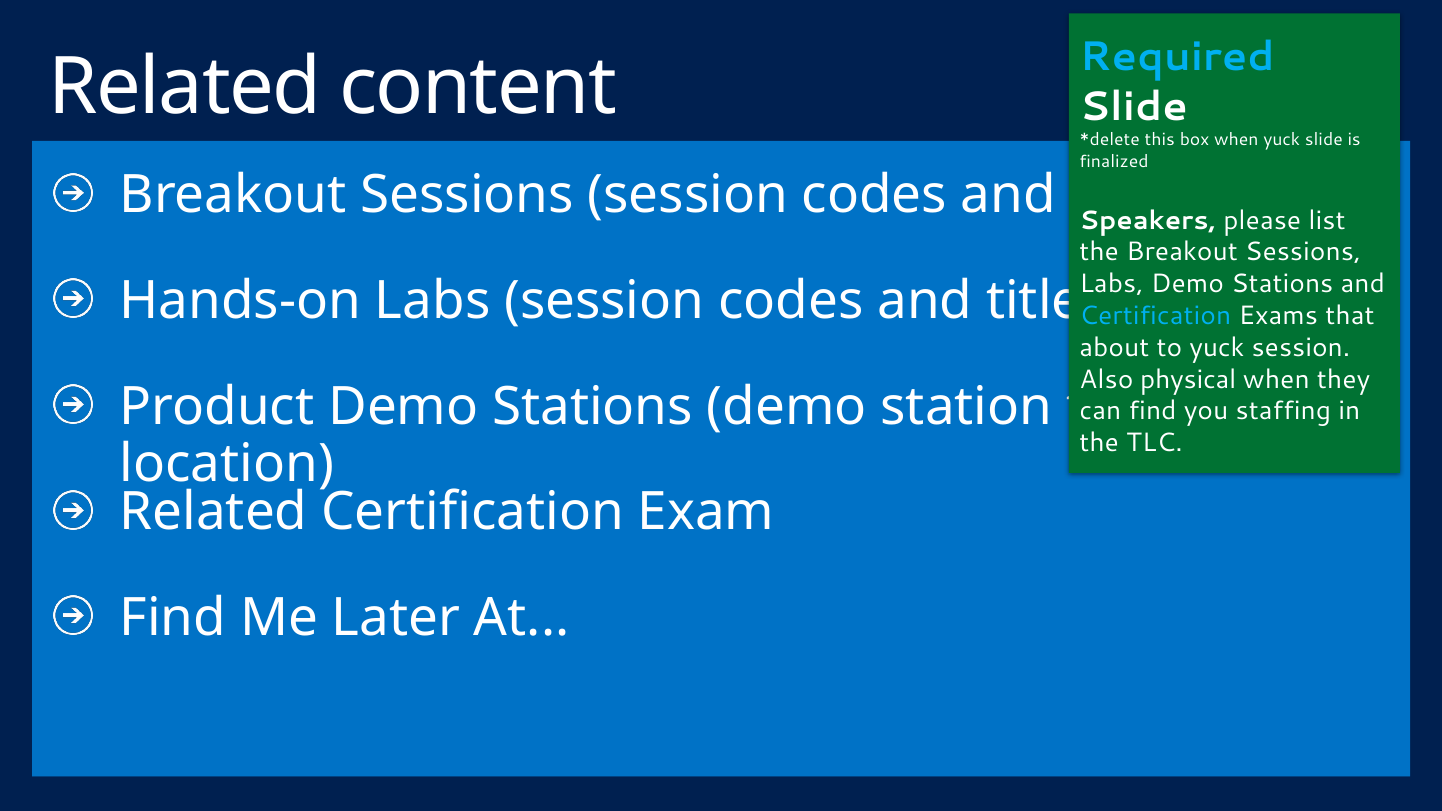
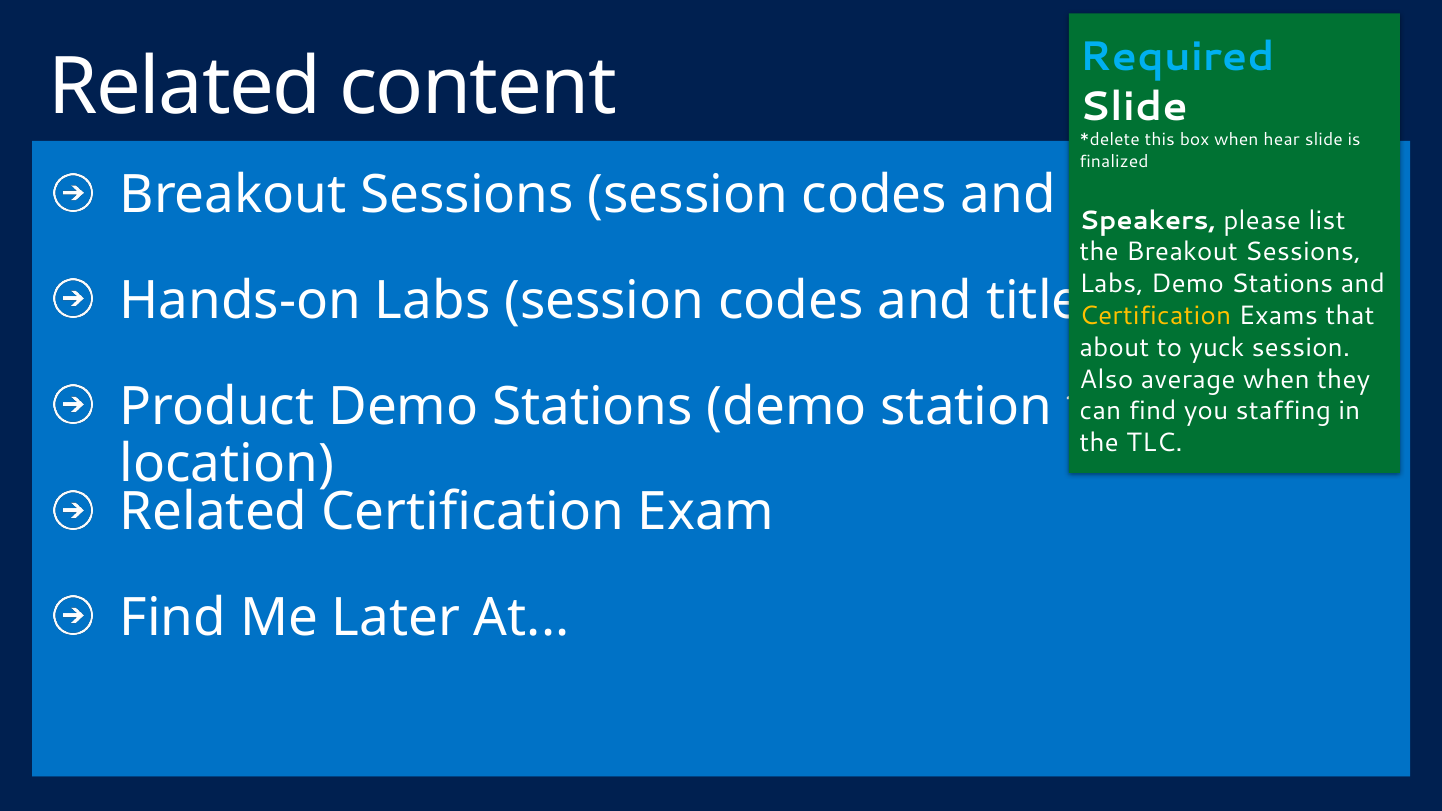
when yuck: yuck -> hear (1282, 140)
Certification colour: light blue -> yellow (1155, 316)
physical: physical -> average (1188, 379)
